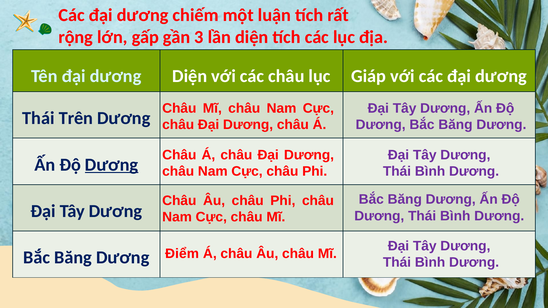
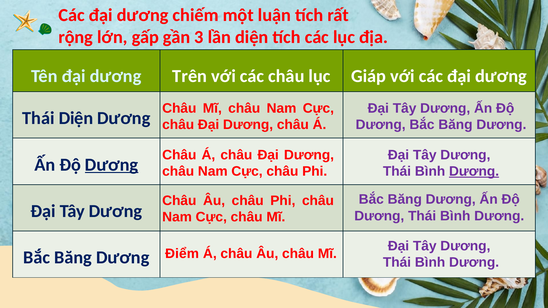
dương Diện: Diện -> Trên (190, 76)
Thái Trên: Trên -> Diện (76, 118)
Dương underline: none -> present (474, 171)
